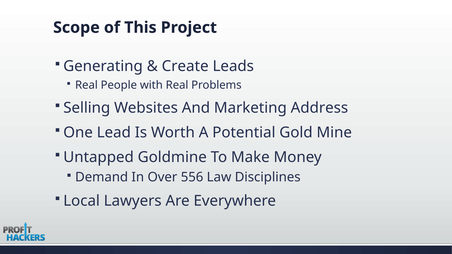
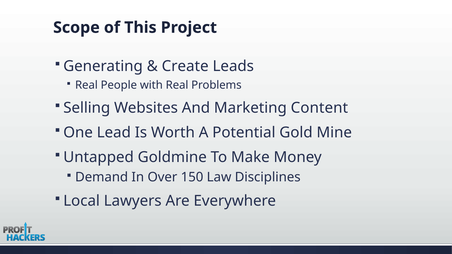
Address: Address -> Content (319, 108)
556: 556 -> 150 (192, 177)
